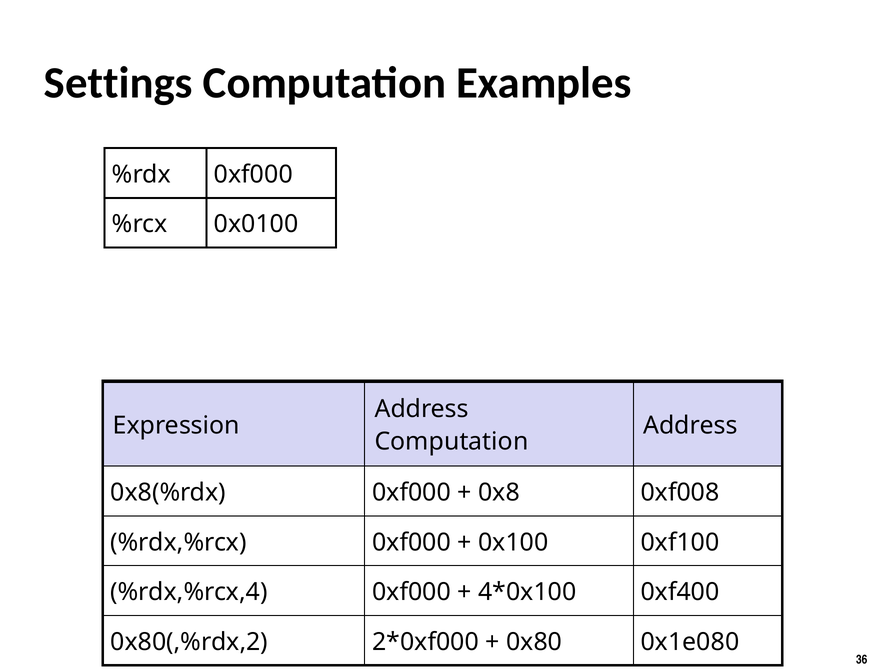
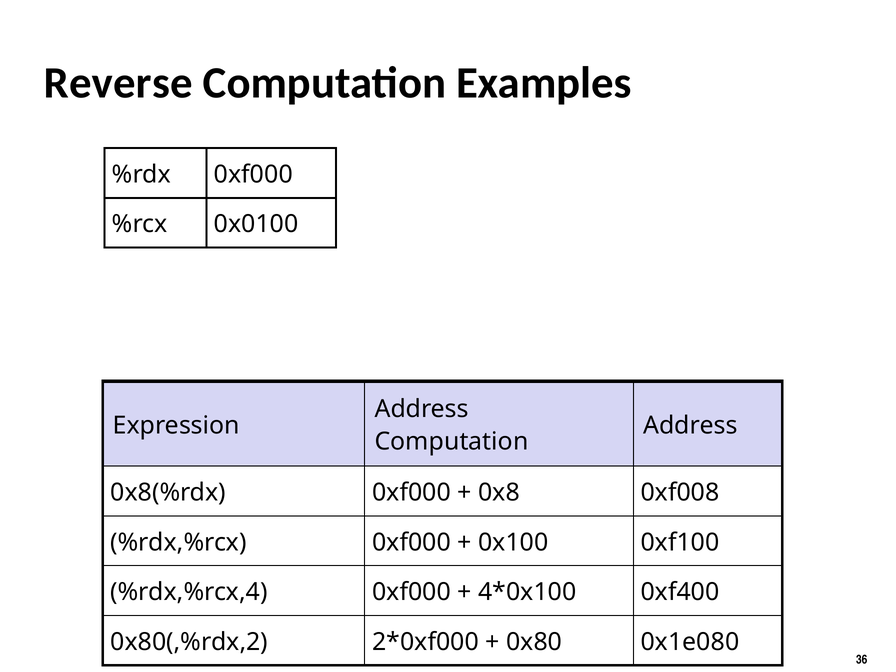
Settings: Settings -> Reverse (118, 83)
